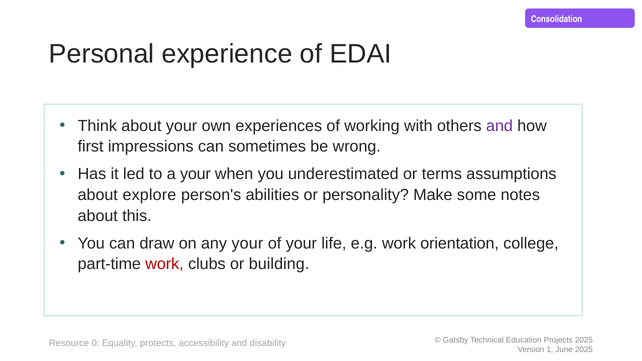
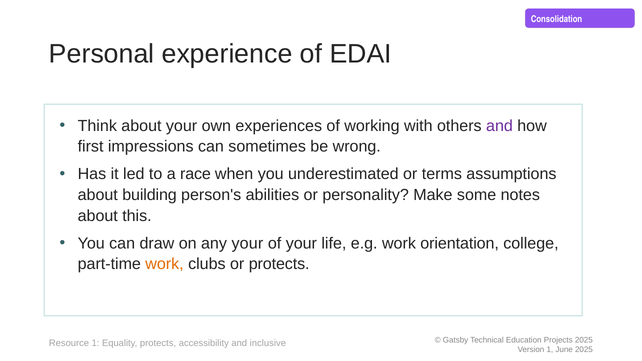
a your: your -> race (195, 174)
explore: explore -> building (150, 195)
work colour: red -> orange (165, 264)
or building: building -> protects (279, 264)
Resource 0: 0 -> 1 (96, 343)
disability: disability -> inclusive (268, 343)
